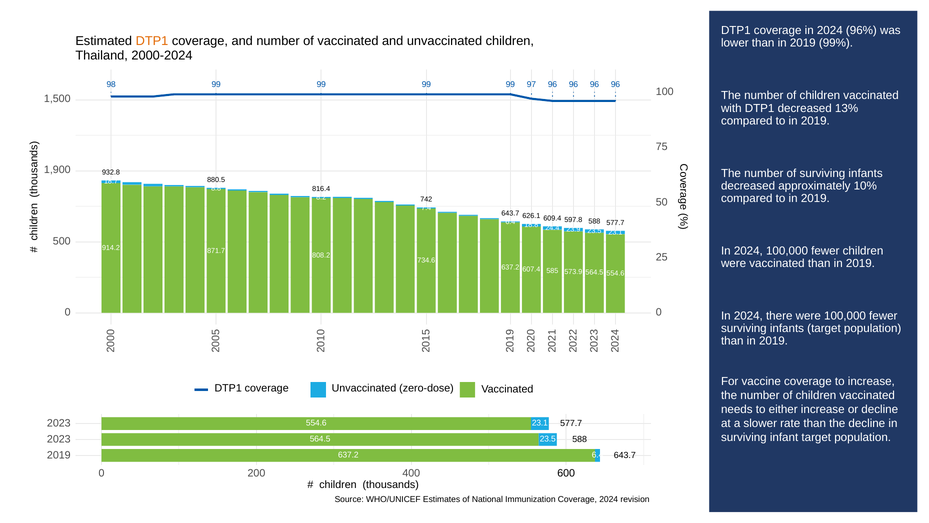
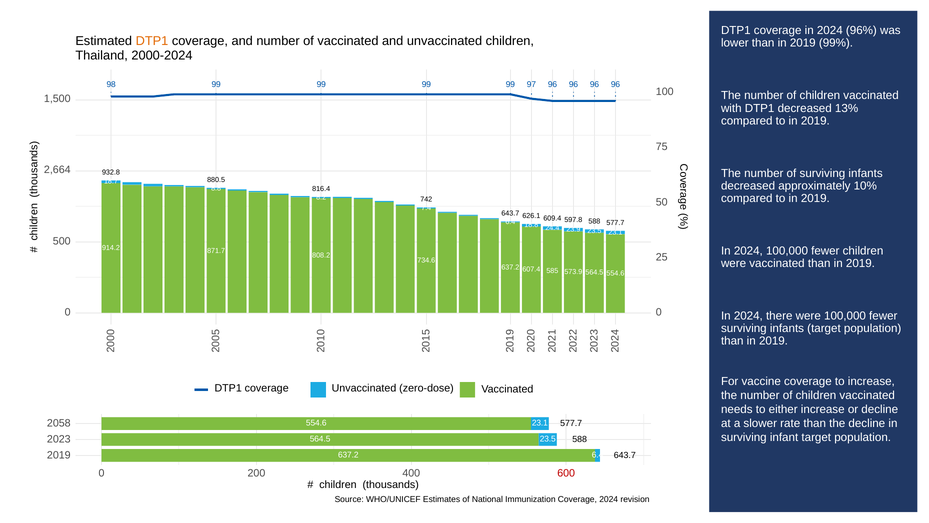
1,900: 1,900 -> 2,664 (57, 170)
2023: 2023 -> 2058 (59, 423)
600 colour: black -> red (566, 473)
